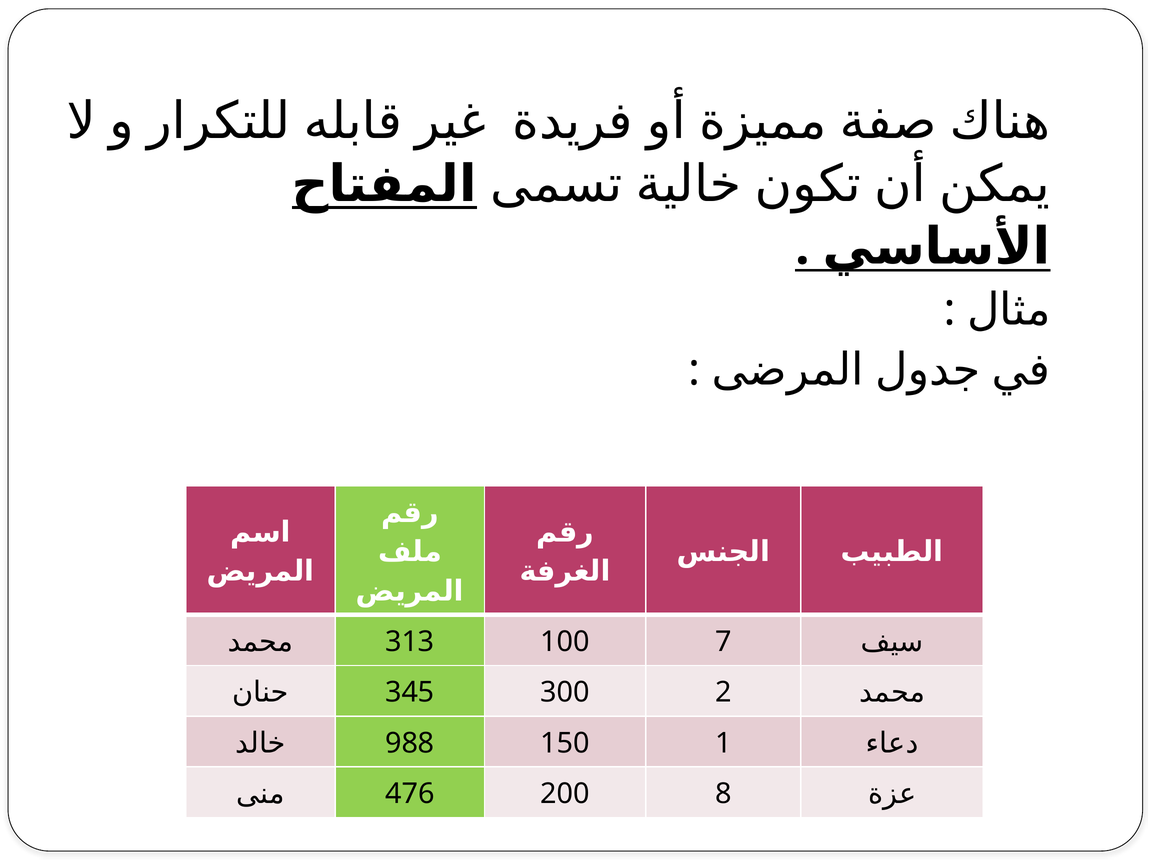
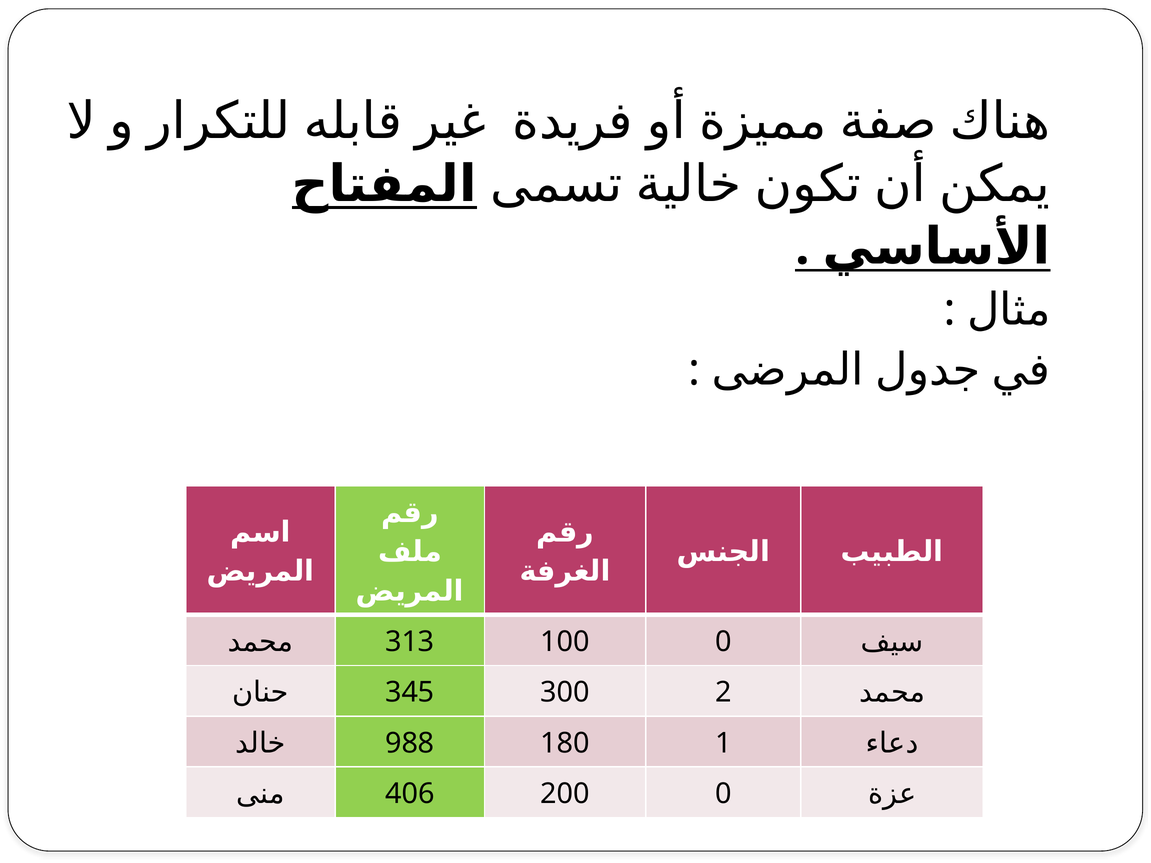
100 7: 7 -> 0 (723, 642)
150: 150 -> 180 (565, 743)
476: 476 -> 406 (410, 794)
200 8: 8 -> 0 (723, 794)
